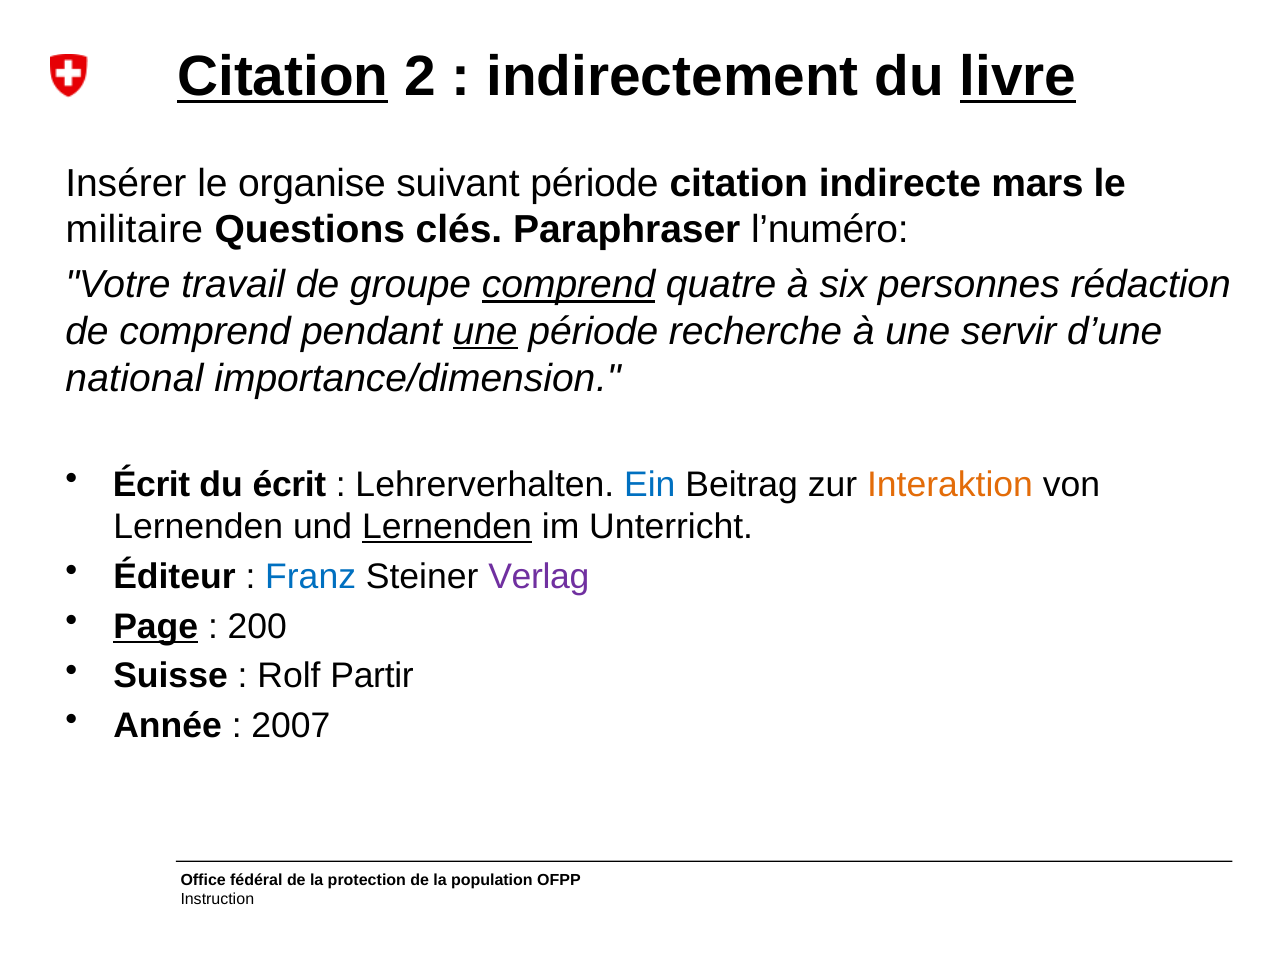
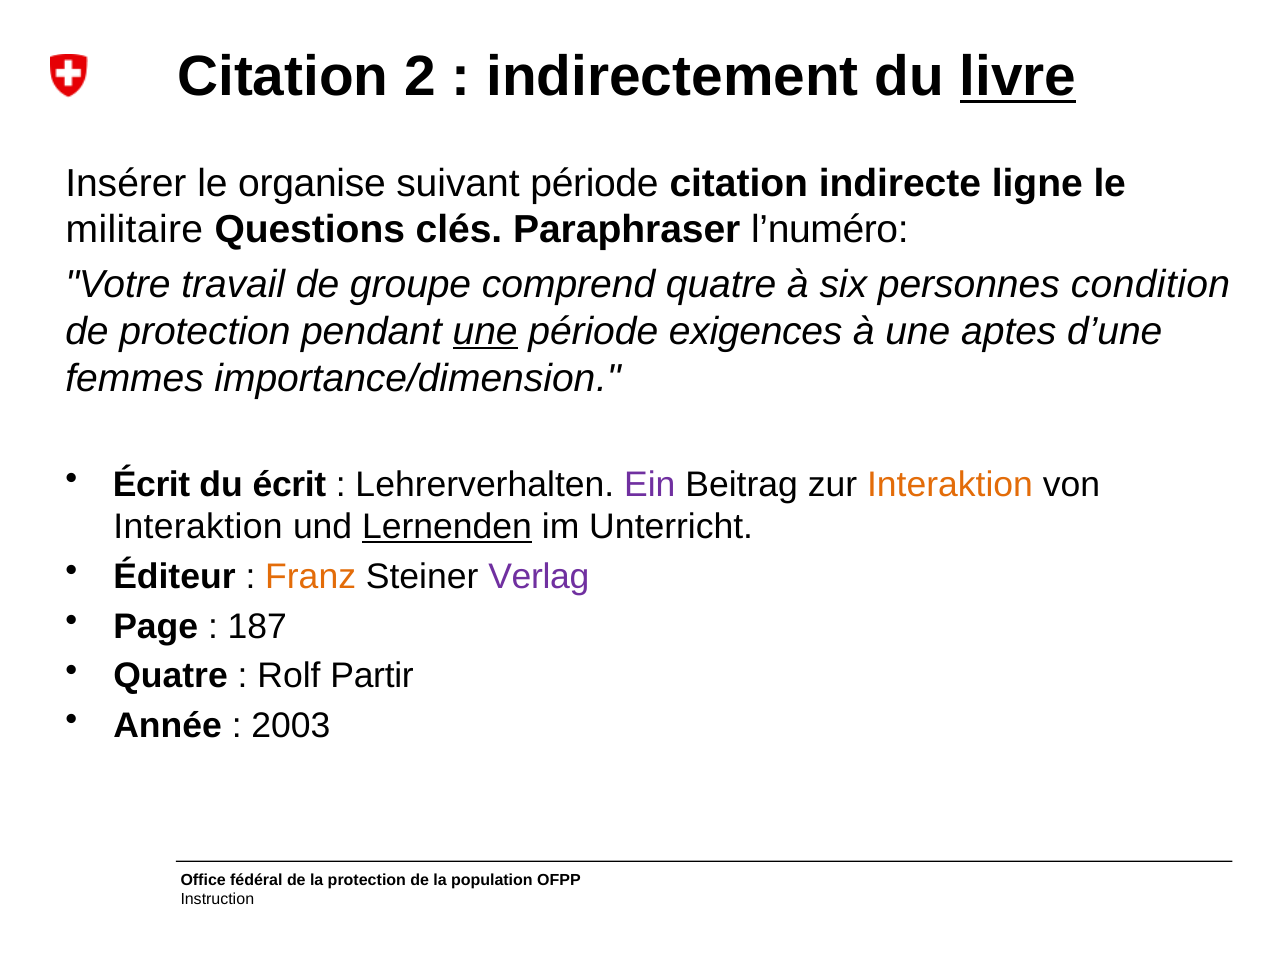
Citation underline: present -> none (283, 77)
mars: mars -> ligne (1037, 183)
comprend underline: present -> none (569, 285)
rédaction: rédaction -> condition (1150, 285)
de comprend: comprend -> protection (205, 332)
recherche: recherche -> exigences (756, 332)
servir: servir -> aptes (1009, 332)
national: national -> femmes (135, 379)
Ein colour: blue -> purple (650, 485)
Lernenden: Lernenden -> Interaktion (198, 527)
Franz colour: blue -> orange (311, 577)
Page underline: present -> none (156, 627)
200: 200 -> 187 (257, 627)
Suisse: Suisse -> Quatre (171, 676)
2007: 2007 -> 2003 (291, 726)
